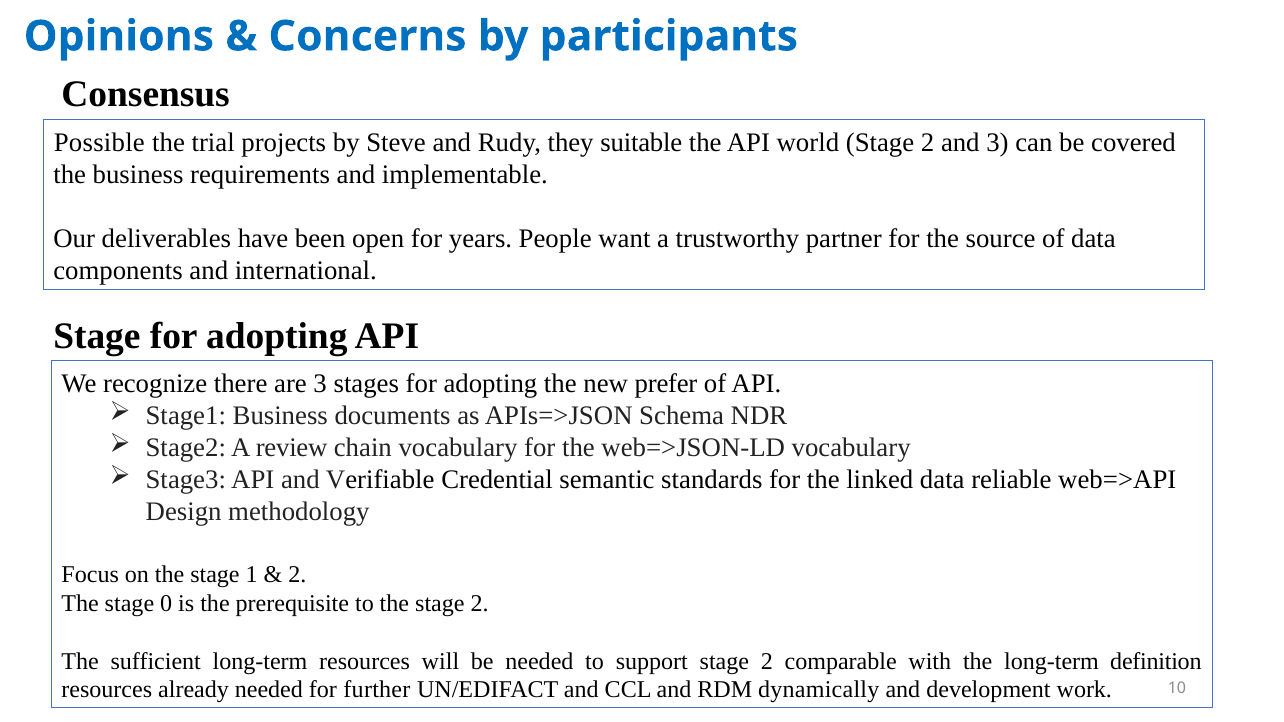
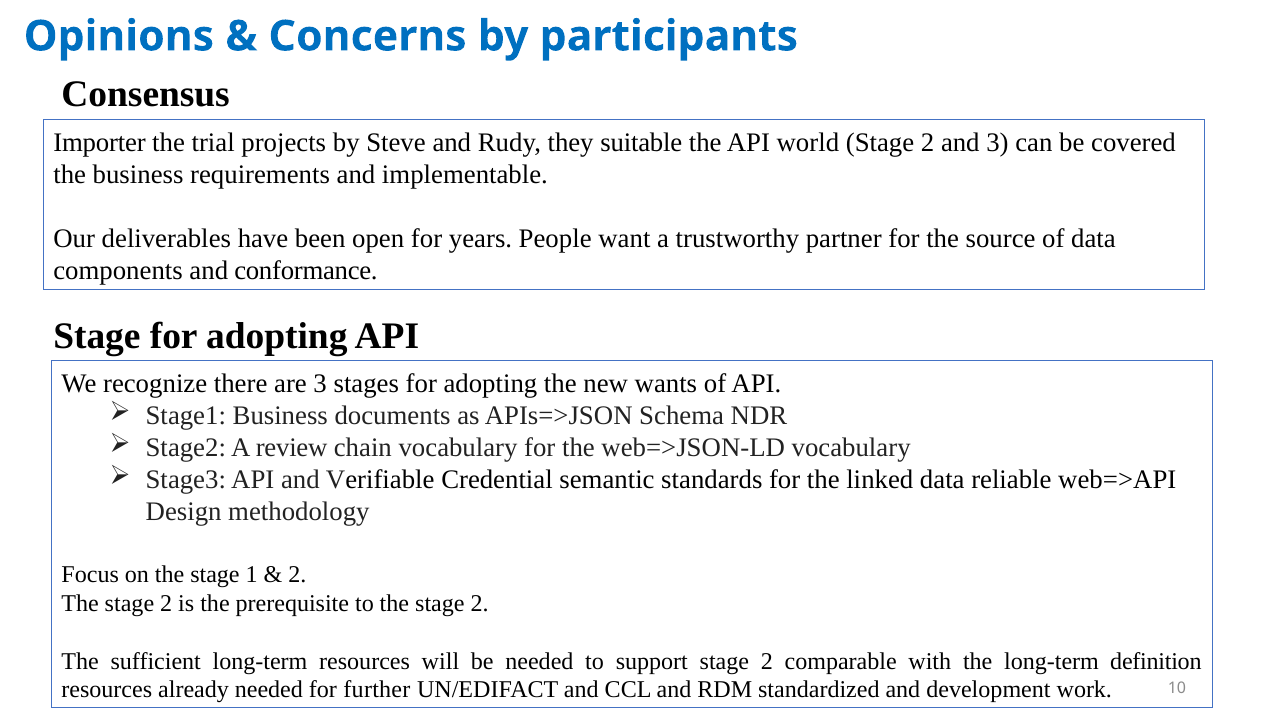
Possible: Possible -> Importer (100, 142)
international: international -> conformance (306, 271)
prefer: prefer -> wants (666, 384)
0: 0 -> 2 (166, 604)
dynamically: dynamically -> standardized (819, 690)
